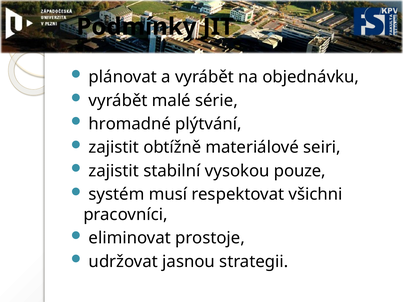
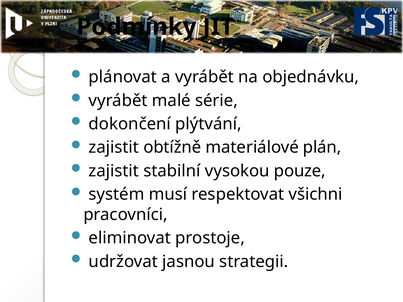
hromadné: hromadné -> dokončení (130, 124)
seiri: seiri -> plán (322, 148)
